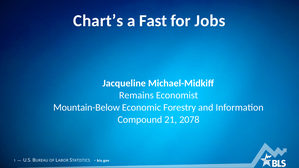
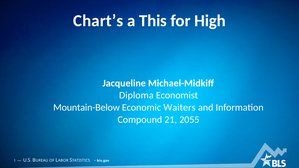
Fast: Fast -> This (153, 21)
Jobs: Jobs -> High (210, 21)
Remains: Remains -> Diploma (136, 95)
Forestry: Forestry -> Waiters (180, 108)
2078: 2078 -> 2055 (189, 120)
